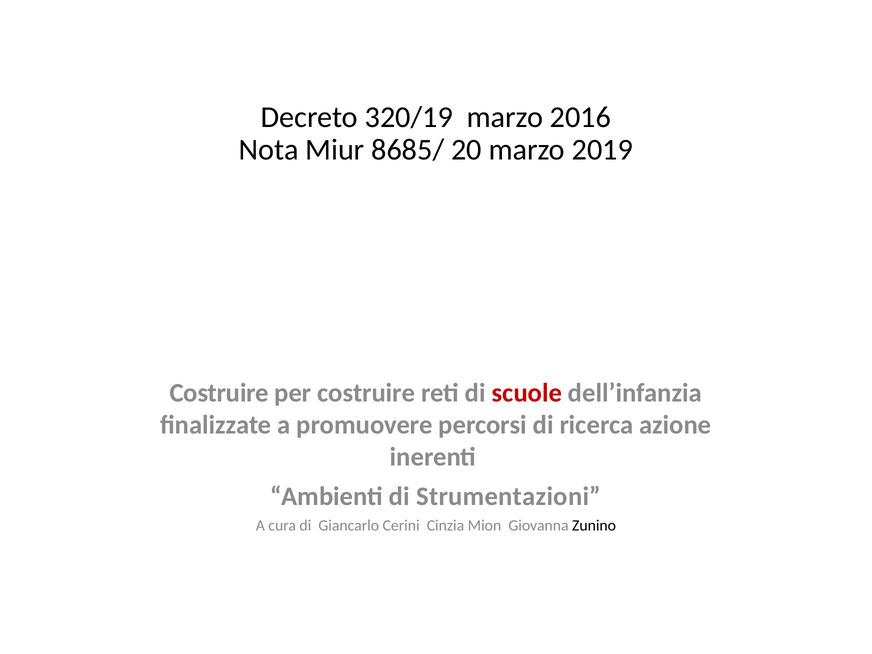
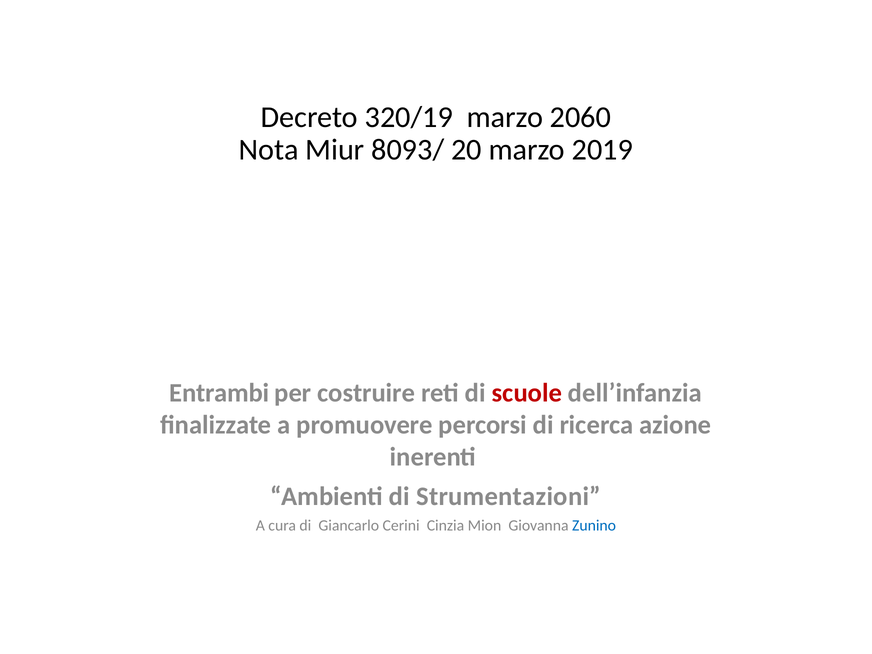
2016: 2016 -> 2060 (580, 117)
8685/: 8685/ -> 8093/ (408, 150)
Costruire: Costruire -> Entrambi (219, 393)
Zunino colour: black -> blue (594, 525)
